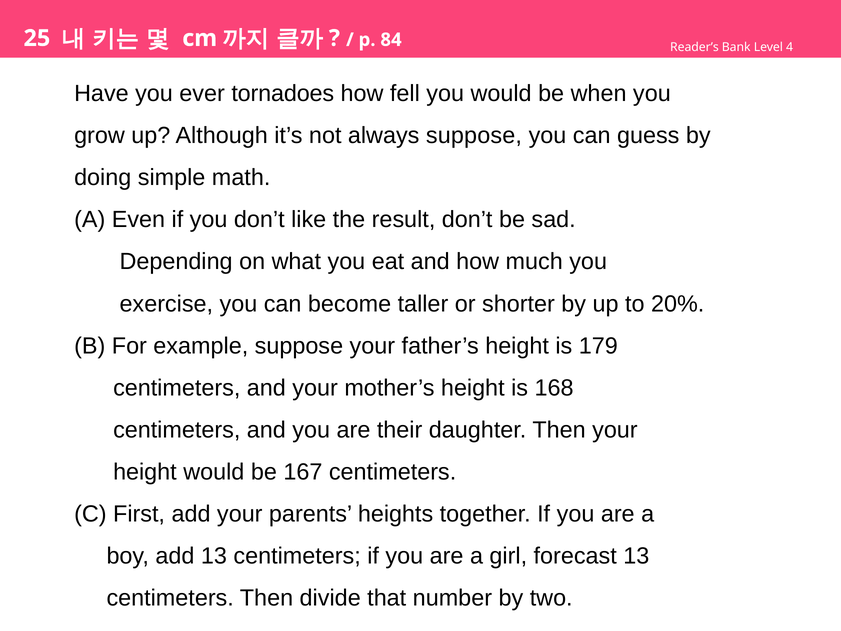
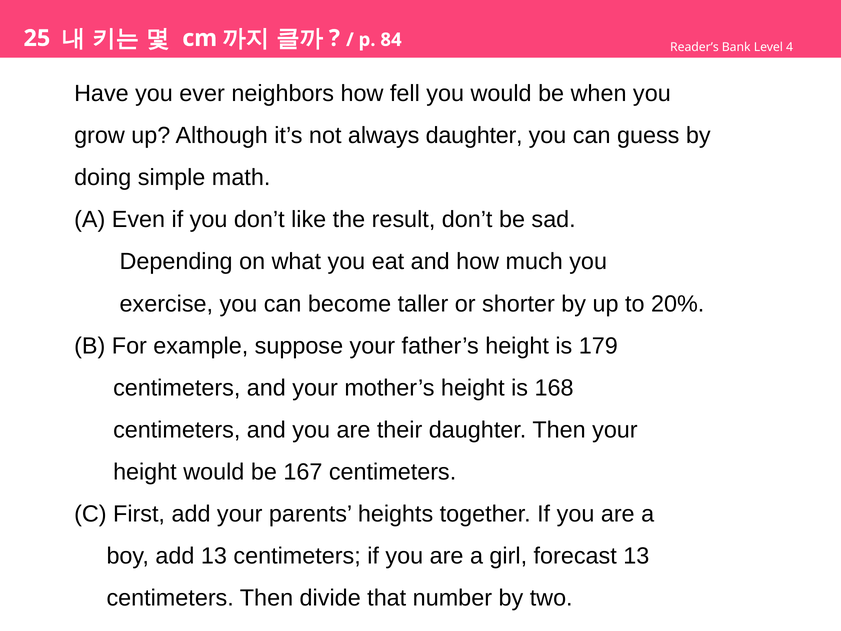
tornadoes: tornadoes -> neighbors (283, 93)
always suppose: suppose -> daughter (474, 135)
